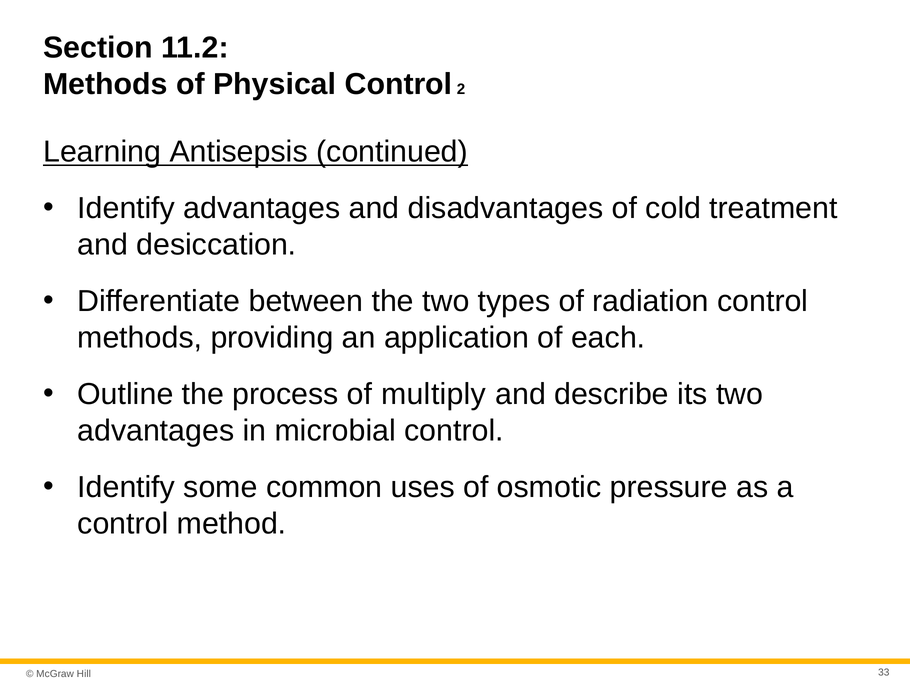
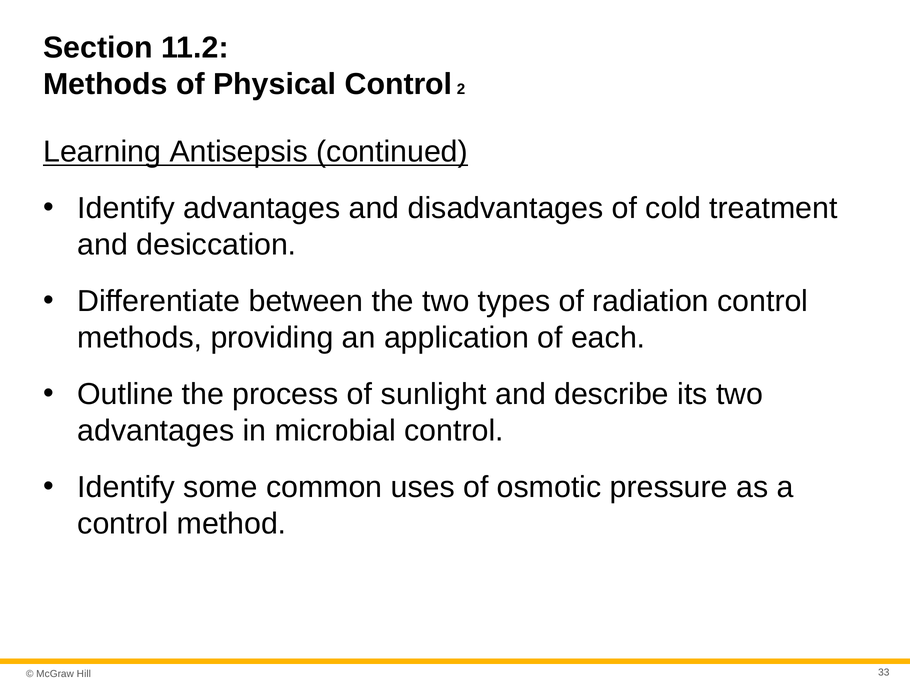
multiply: multiply -> sunlight (434, 395)
